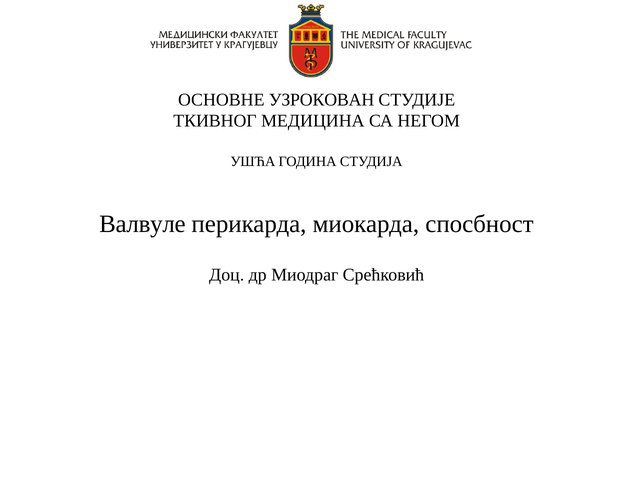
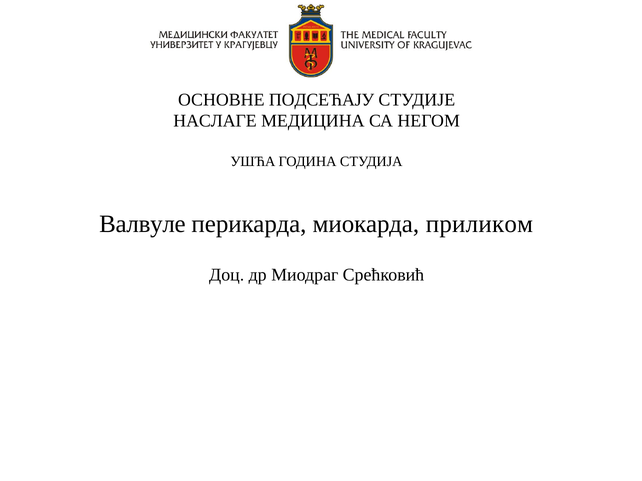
УЗРОКОВАН: УЗРОКОВАН -> ПОДСЕЋАЈУ (322, 100)
ТКИВНОГ: ТКИВНОГ -> НАСЛАГЕ (215, 121)
спосбност: спосбност -> приликом (479, 224)
